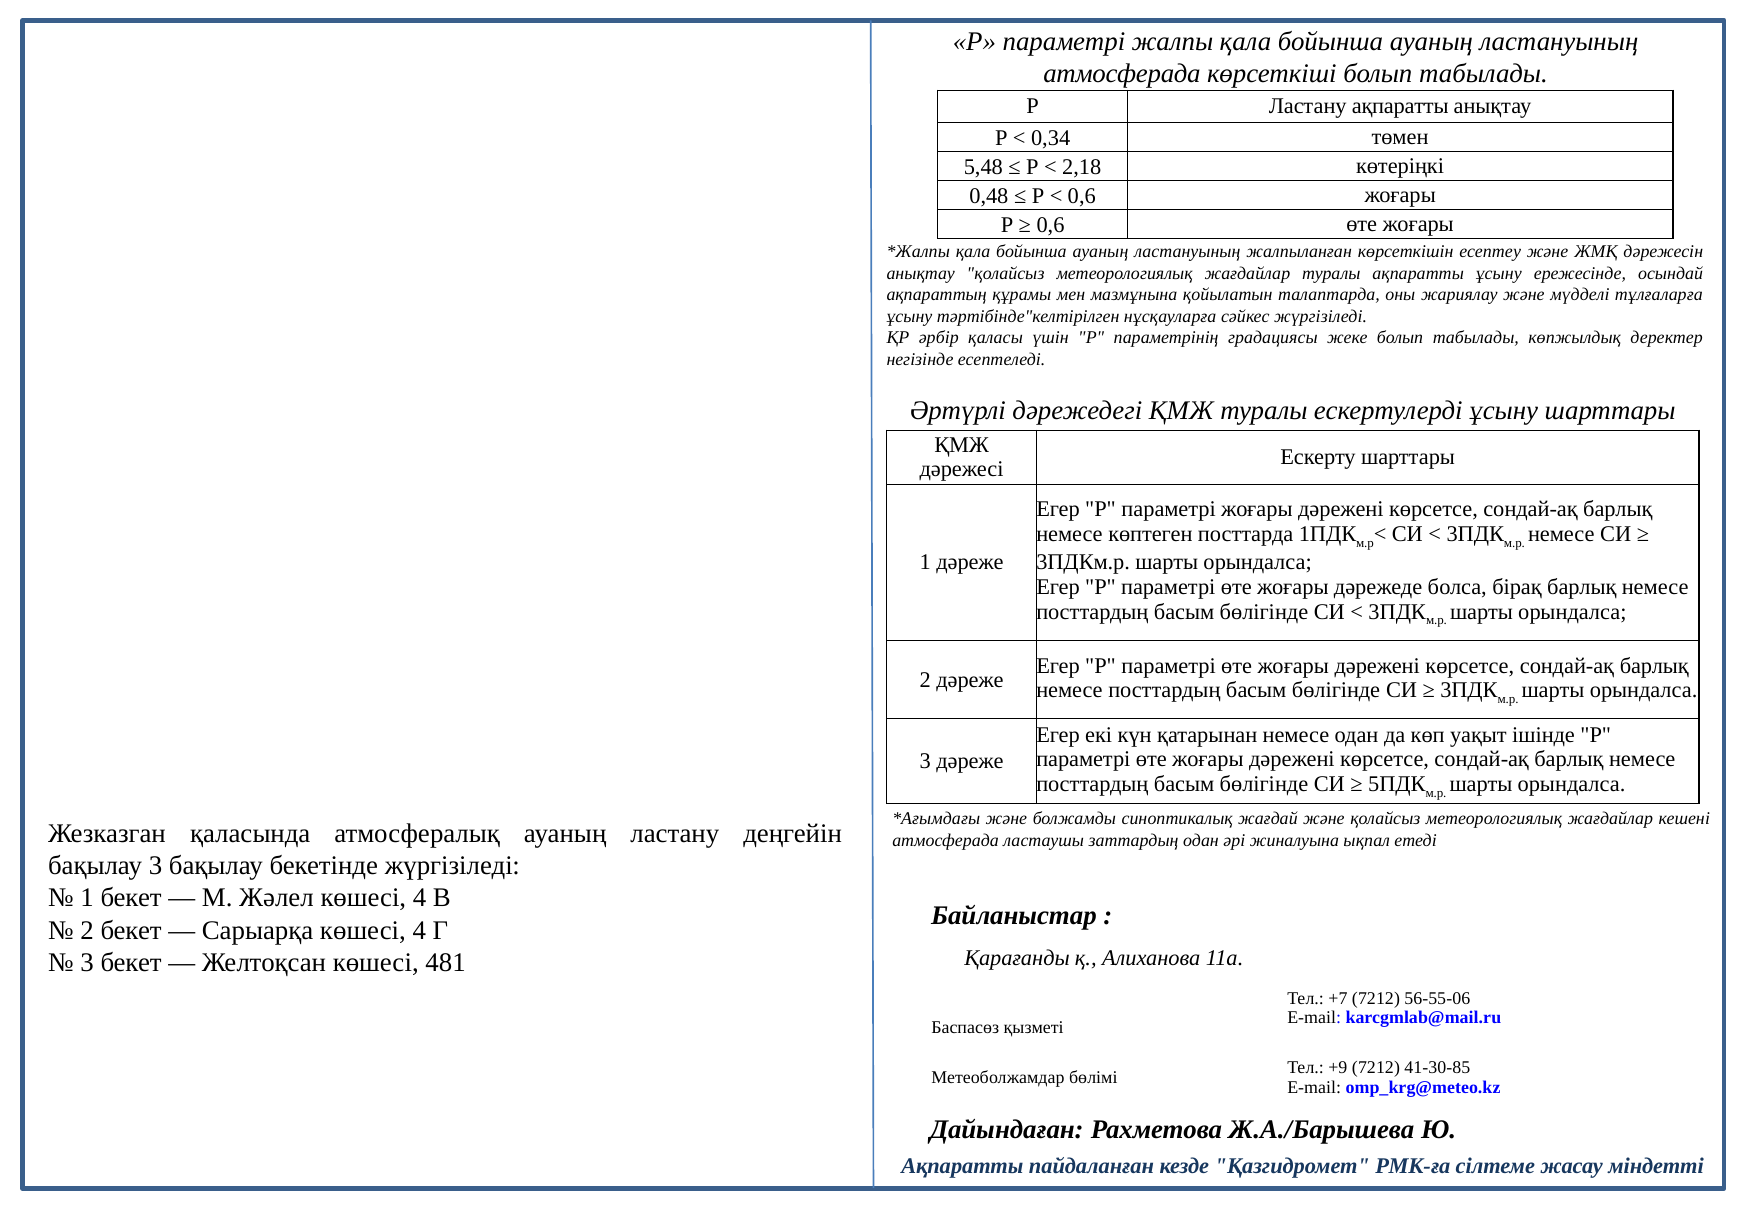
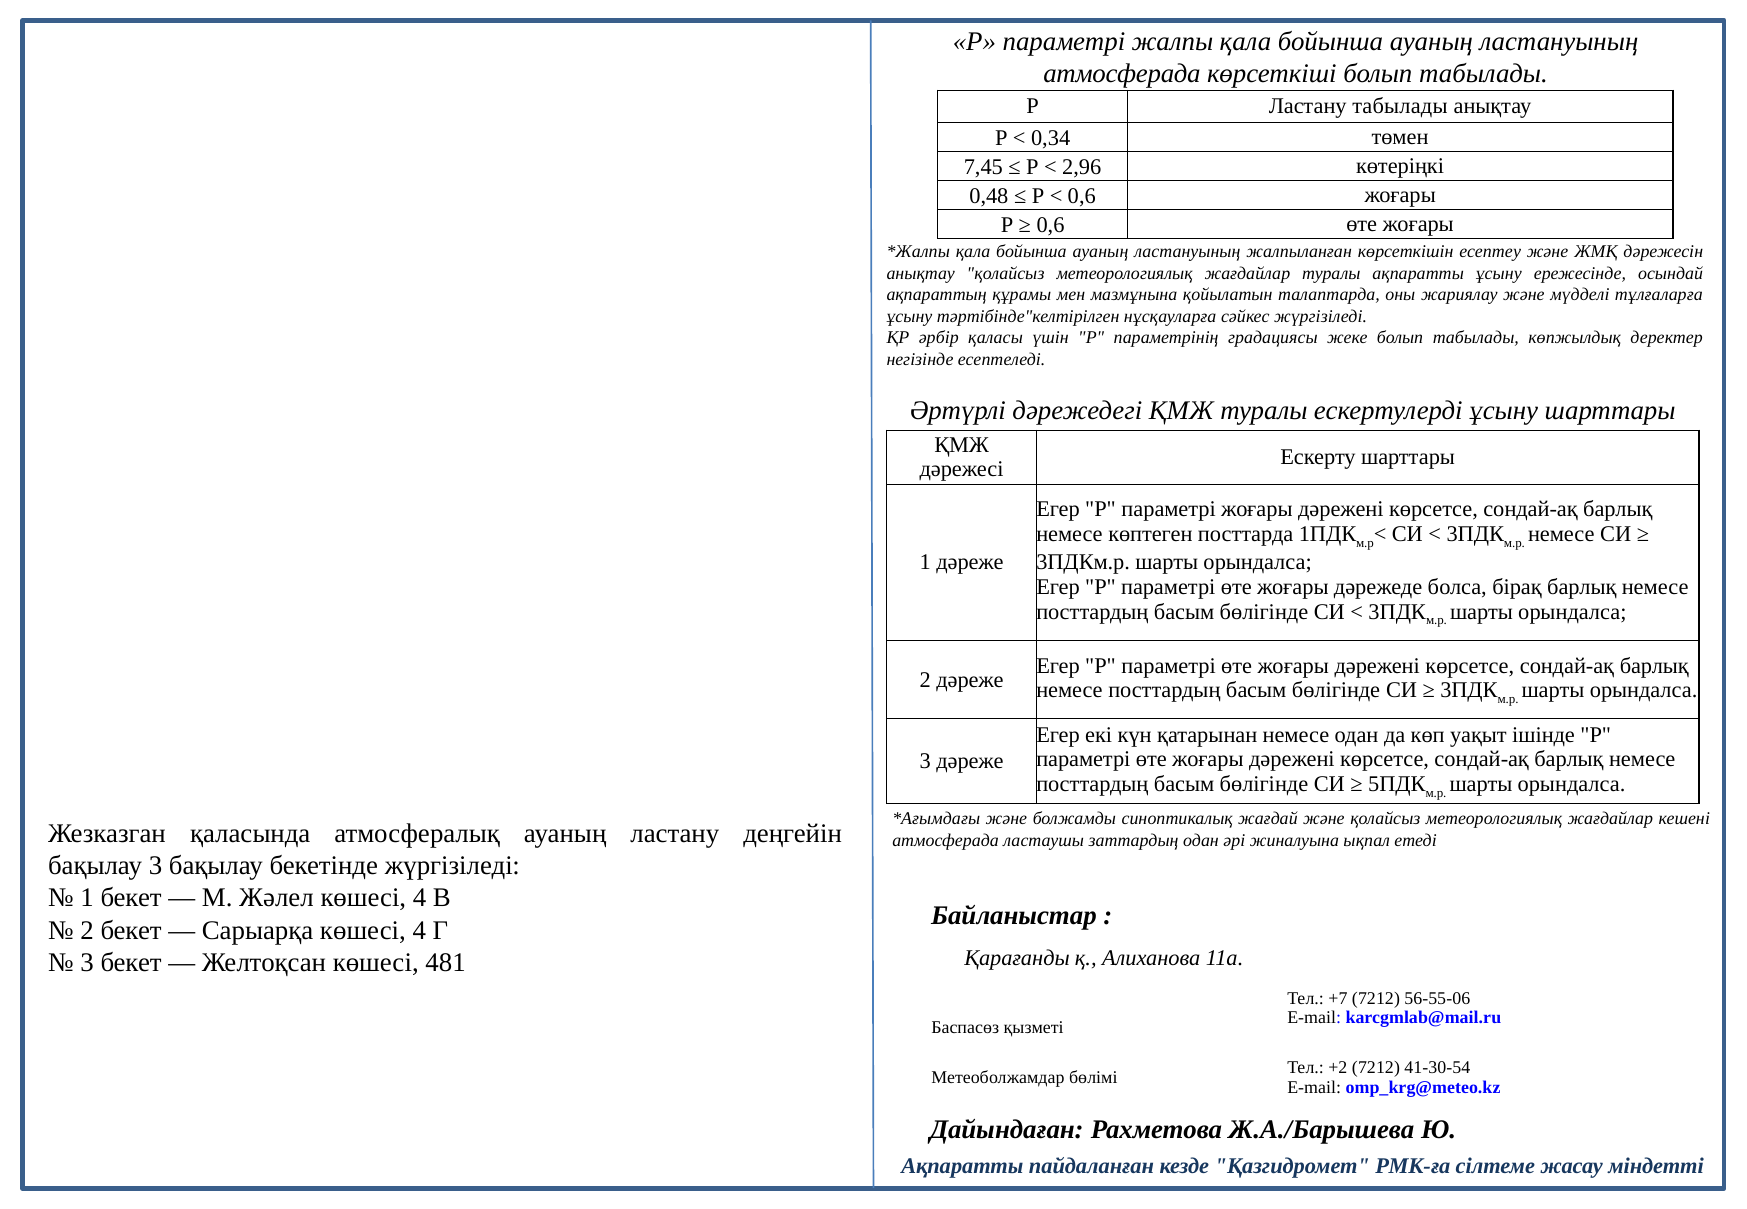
Ластану ақпаратты: ақпаратты -> табылады (1400, 107)
5,48: 5,48 -> 7,45 (983, 167)
2,18: 2,18 -> 2,96 (1082, 167)
+9: +9 -> +2 (1338, 1068)
41-30-85: 41-30-85 -> 41-30-54 (1437, 1068)
